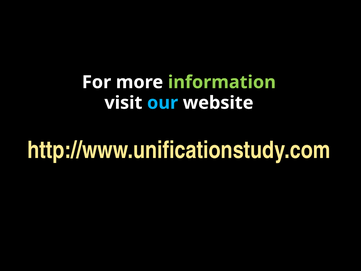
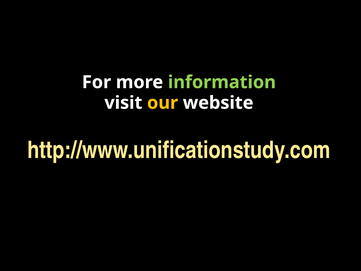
our colour: light blue -> yellow (163, 103)
